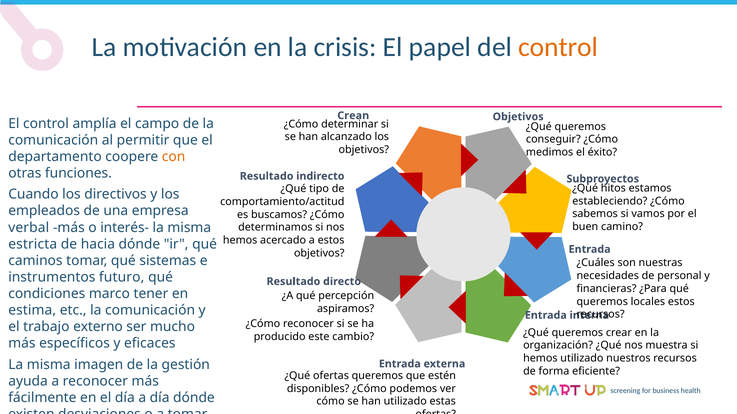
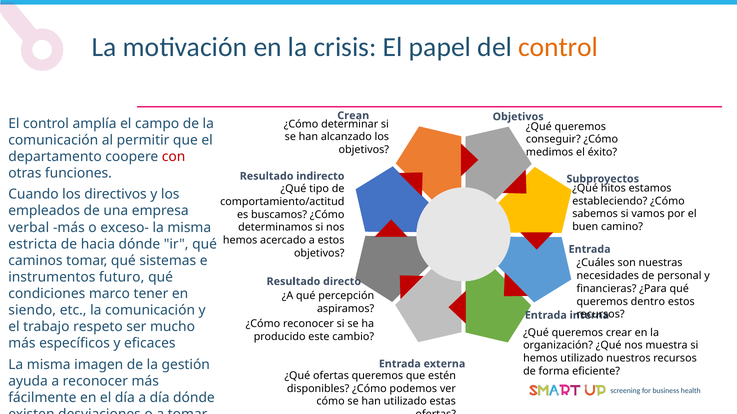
con colour: orange -> red (174, 157)
interés-: interés- -> exceso- (125, 228)
locales: locales -> dentro (648, 302)
estima: estima -> siendo (32, 311)
externo: externo -> respeto (98, 327)
